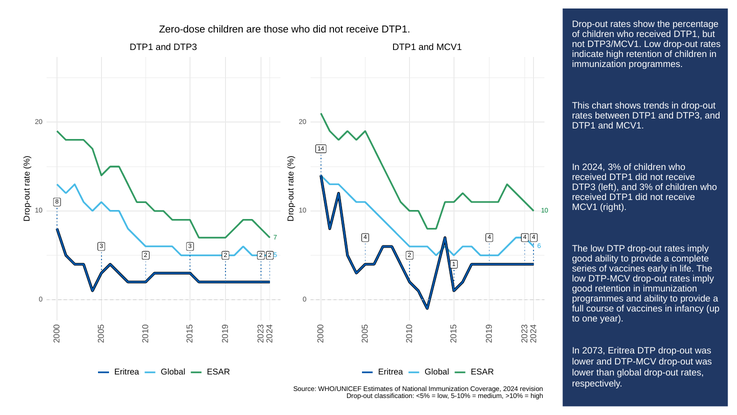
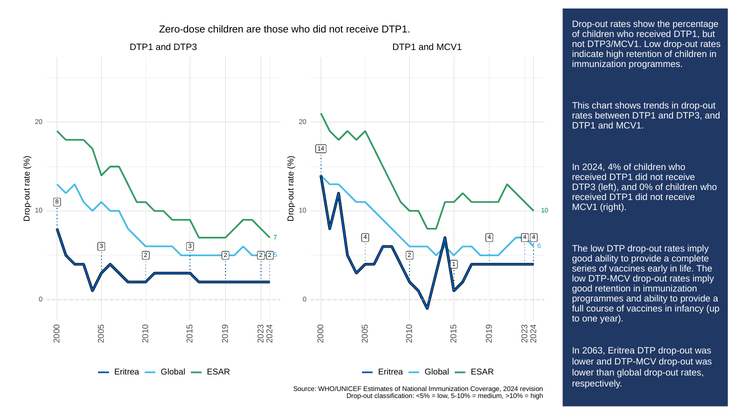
2024 3%: 3% -> 4% (614, 167)
and 3%: 3% -> 0% (646, 187)
2073: 2073 -> 2063 (594, 350)
